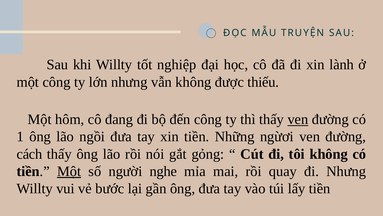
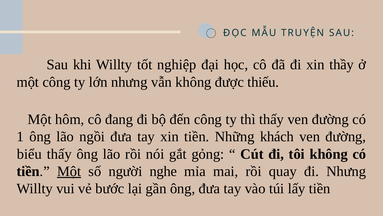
lành: lành -> thầy (342, 65)
ven underline: present -> none (298, 119)
ngừơi: ngừơi -> khách (277, 136)
cách: cách -> biểu (29, 154)
